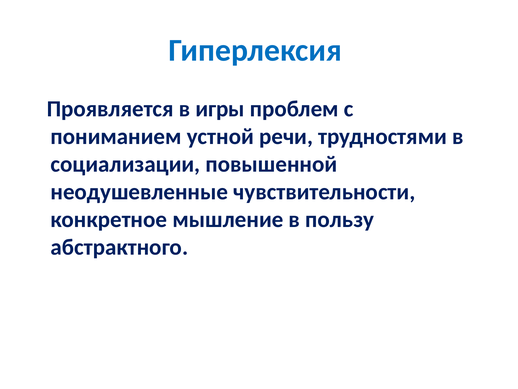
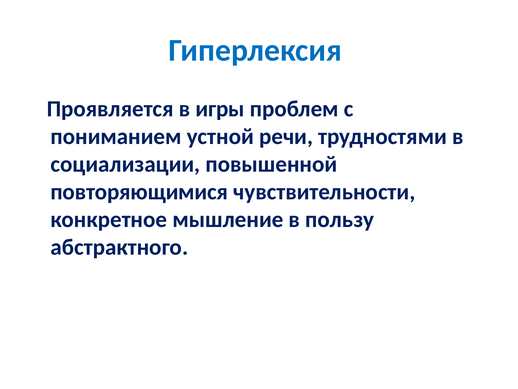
неодушевленные: неодушевленные -> повторяющимися (139, 192)
